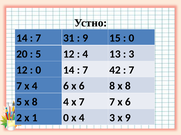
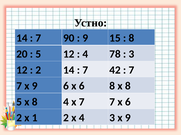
31: 31 -> 90 (69, 38)
0: 0 -> 8 (131, 38)
13: 13 -> 78 (115, 54)
0: 0 -> 2 (38, 70)
7 х 4: 4 -> 9 (35, 86)
1 0: 0 -> 2 (66, 118)
